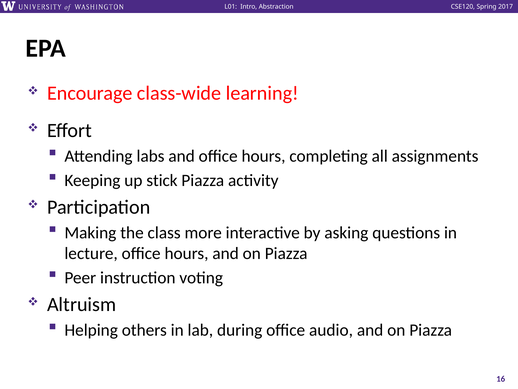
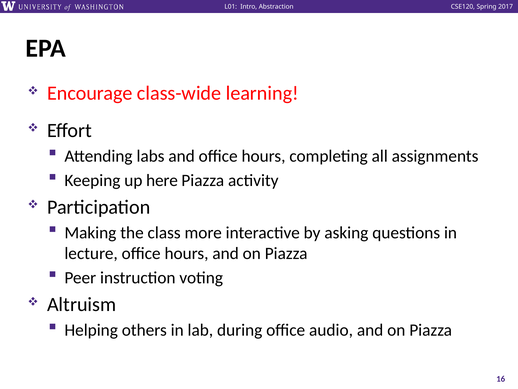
stick: stick -> here (162, 180)
